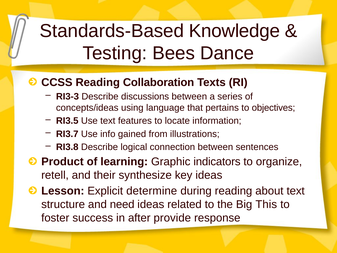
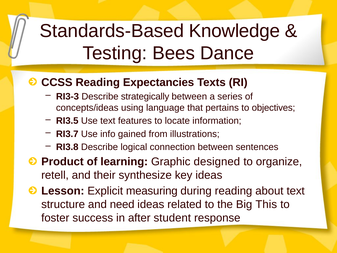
Collaboration: Collaboration -> Expectancies (159, 82)
discussions: discussions -> strategically (145, 96)
indicators: indicators -> designed (217, 162)
determine: determine -> measuring (152, 191)
provide: provide -> student (172, 218)
